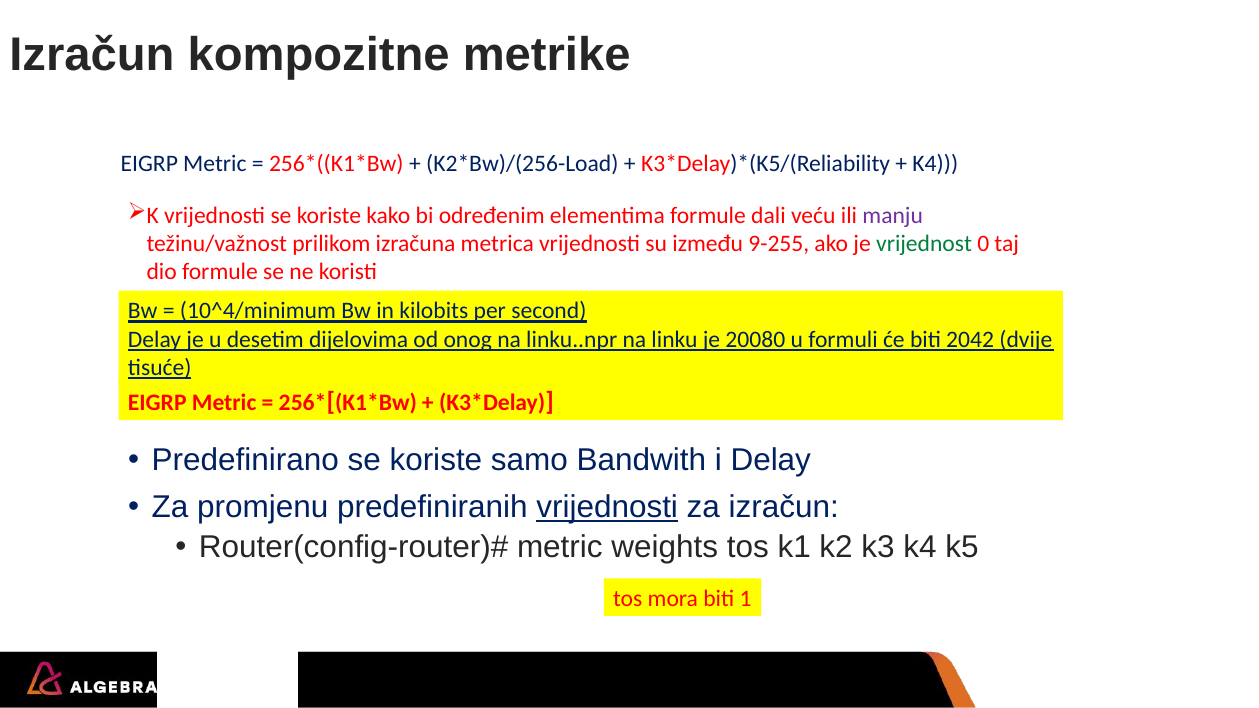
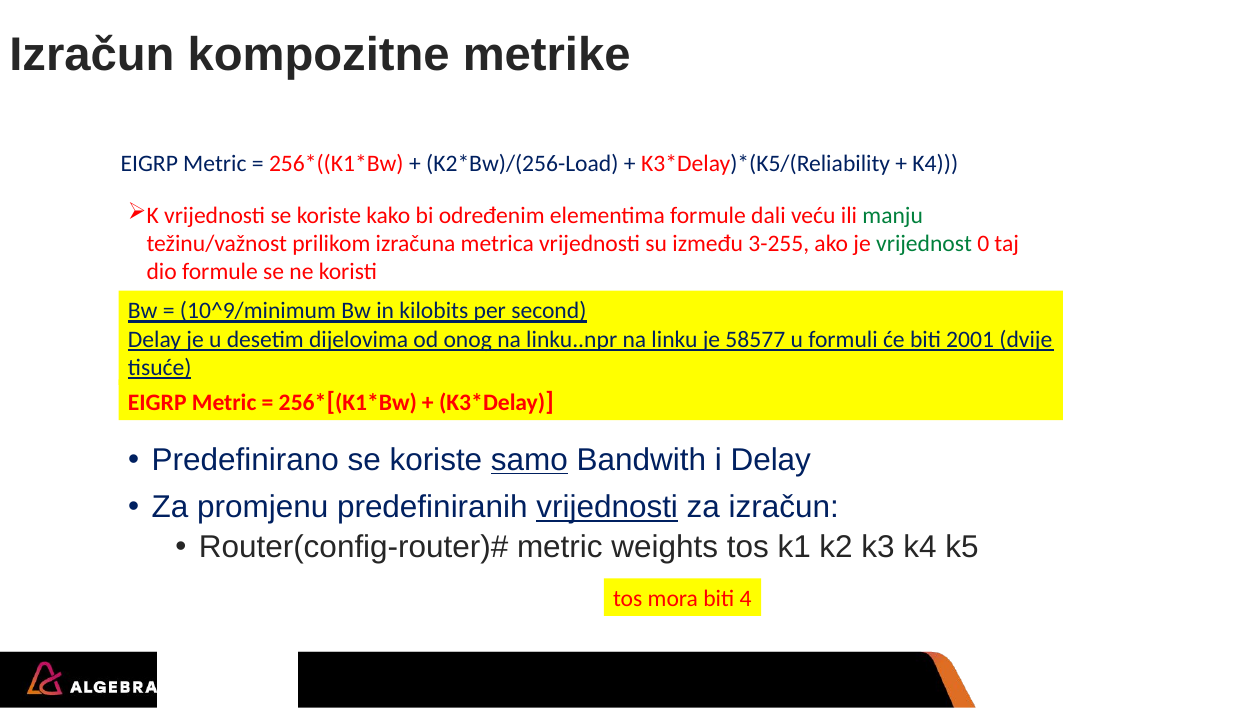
manju colour: purple -> green (893, 215)
9-255: 9-255 -> 3-255 (779, 244)
10^4/minimum: 10^4/minimum -> 10^9/minimum (258, 311)
20080: 20080 -> 58577 (755, 340)
2042: 2042 -> 2001 (970, 340)
samo underline: none -> present (529, 460)
1: 1 -> 4 (746, 599)
